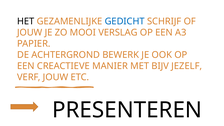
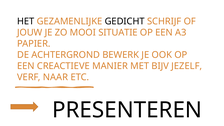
GEDICHT colour: blue -> black (125, 21)
VERSLAG: VERSLAG -> SITUATIE (118, 32)
VERF JOUW: JOUW -> NAAR (55, 77)
